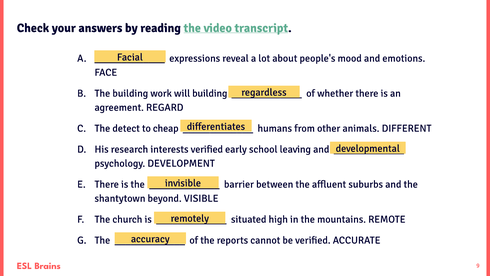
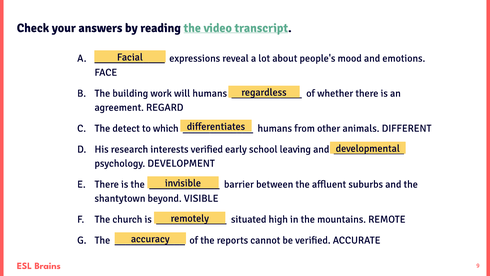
will building: building -> humans (210, 93)
cheap: cheap -> which (166, 128)
